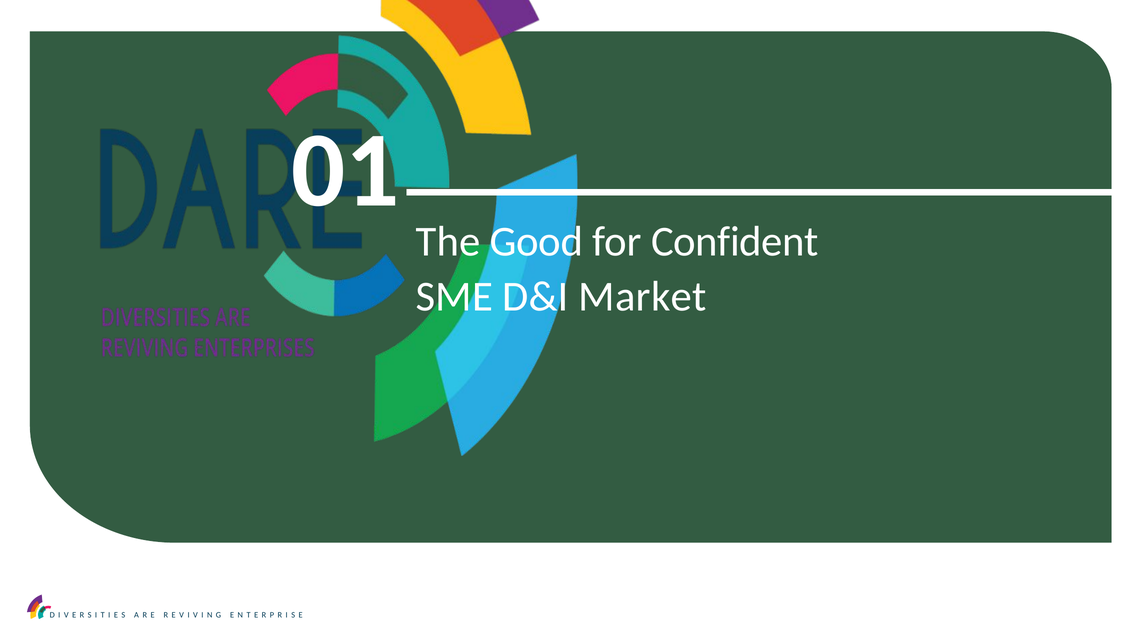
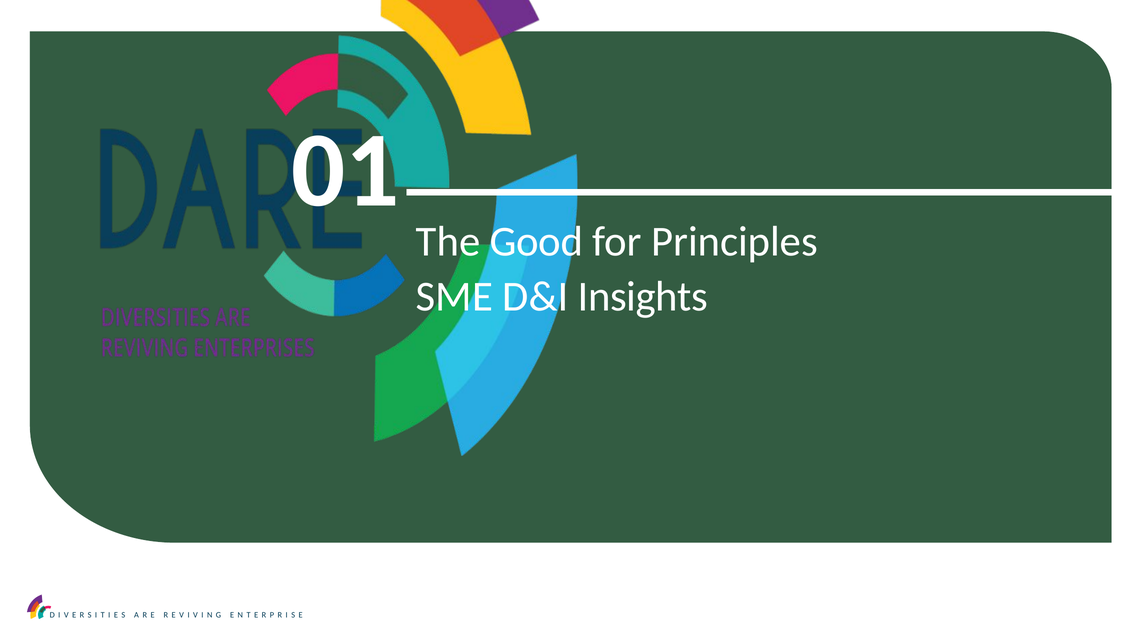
Confident: Confident -> Principles (735, 242)
Market: Market -> Insights (643, 297)
